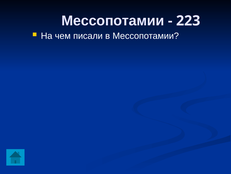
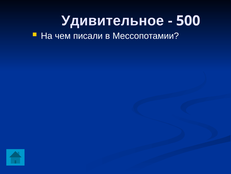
Мессопотамии: Мессопотамии -> Удивительное (113, 21)
223: 223 -> 500 (188, 21)
